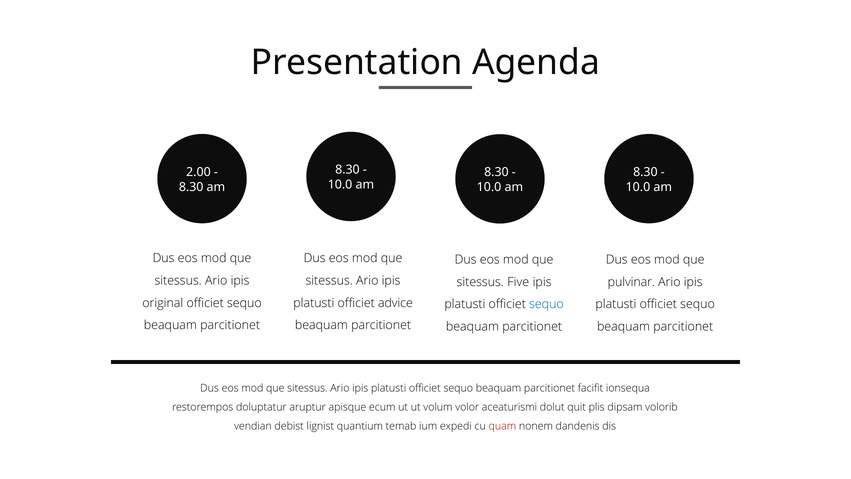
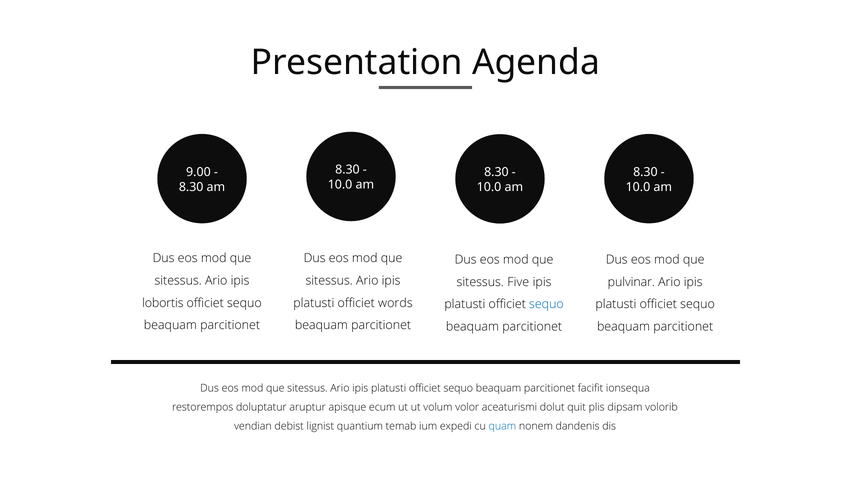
2.00: 2.00 -> 9.00 (198, 172)
original: original -> lobortis (163, 303)
advice: advice -> words (395, 303)
quam colour: red -> blue (502, 426)
